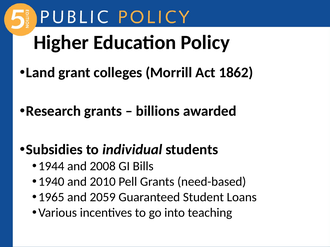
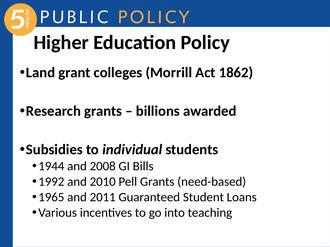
1940: 1940 -> 1992 (51, 182)
2059: 2059 -> 2011 (103, 198)
